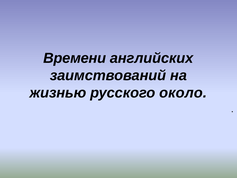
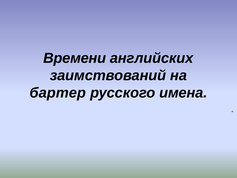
жизнью: жизнью -> бартер (58, 93)
около: около -> имена (183, 93)
